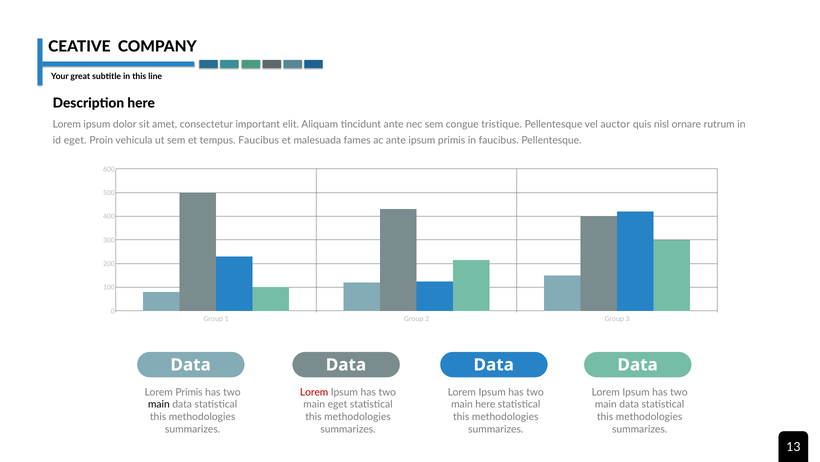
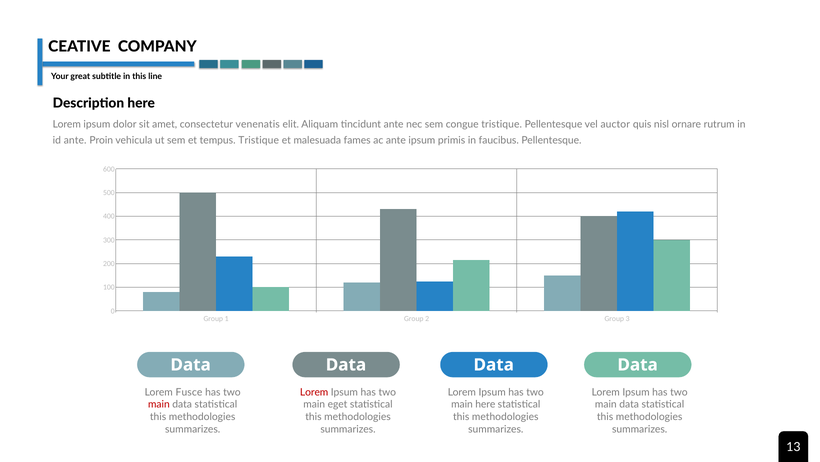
important: important -> venenatis (258, 125)
id eget: eget -> ante (75, 141)
tempus Faucibus: Faucibus -> Tristique (259, 141)
Lorem Primis: Primis -> Fusce (189, 393)
main colour: black -> red (159, 405)
